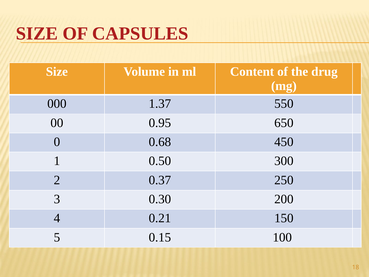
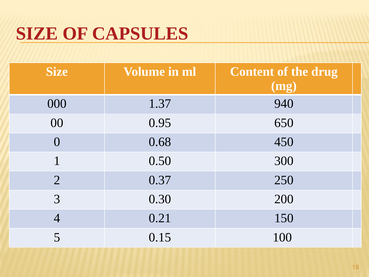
550: 550 -> 940 (284, 104)
